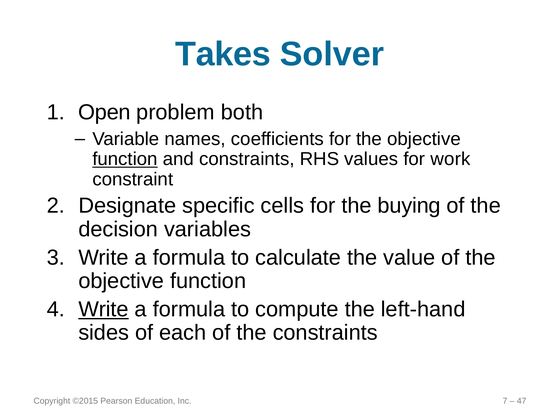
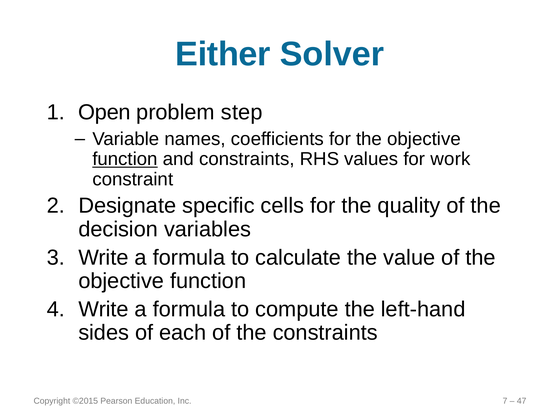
Takes: Takes -> Either (223, 54)
both: both -> step (242, 112)
buying: buying -> quality (409, 206)
Write underline: present -> none (104, 309)
